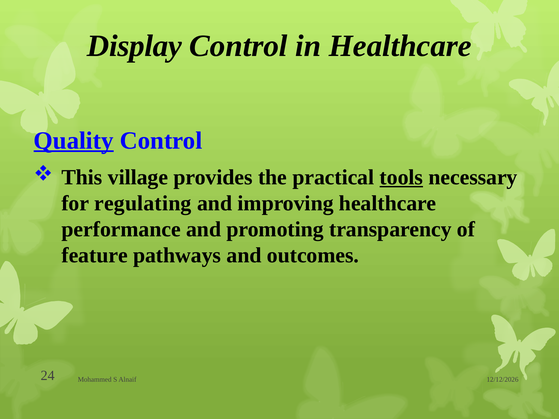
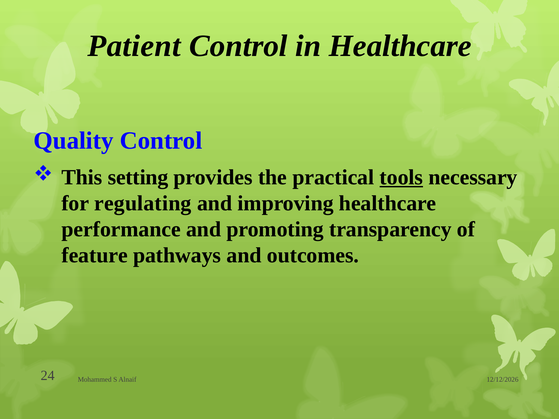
Display: Display -> Patient (134, 46)
Quality underline: present -> none (74, 141)
village: village -> setting (138, 177)
